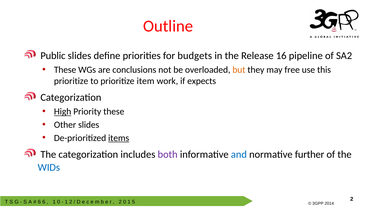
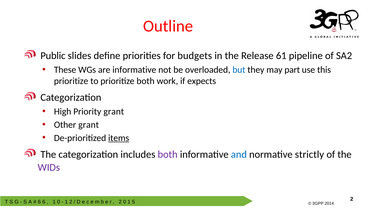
16: 16 -> 61 (281, 56)
are conclusions: conclusions -> informative (134, 70)
but colour: orange -> blue (239, 70)
free: free -> part (292, 70)
prioritize item: item -> both (146, 81)
High underline: present -> none (63, 111)
Priority these: these -> grant (114, 111)
Other slides: slides -> grant (89, 124)
further: further -> strictly (309, 154)
WIDs colour: blue -> purple (49, 167)
